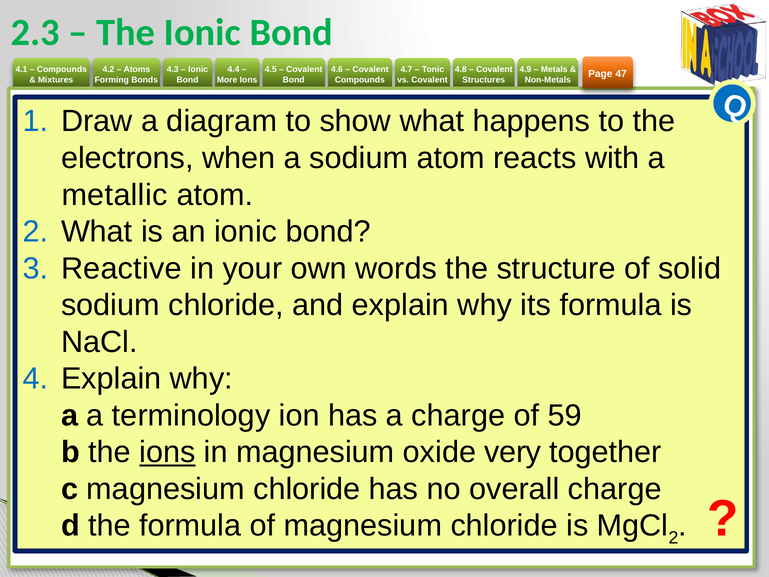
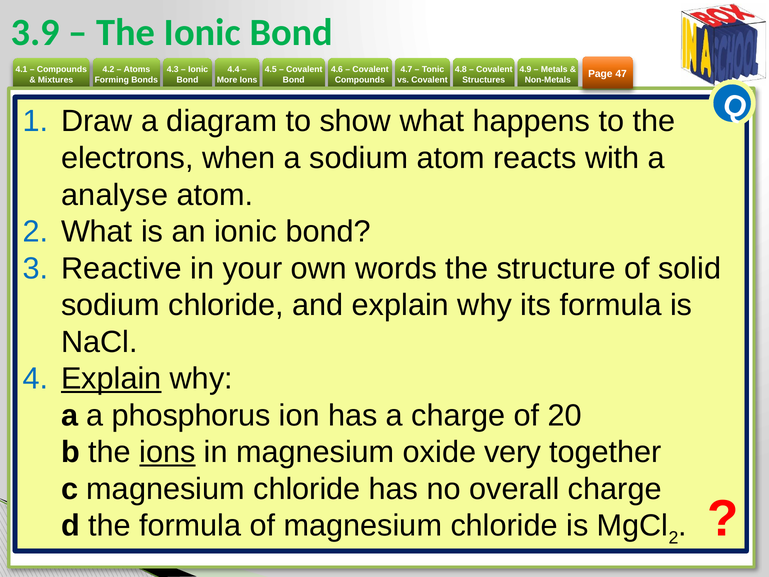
2.3: 2.3 -> 3.9 (35, 33)
metallic: metallic -> analyse (115, 195)
Explain underline: none -> present (111, 379)
terminology: terminology -> phosphorus (191, 415)
59: 59 -> 20 (565, 415)
